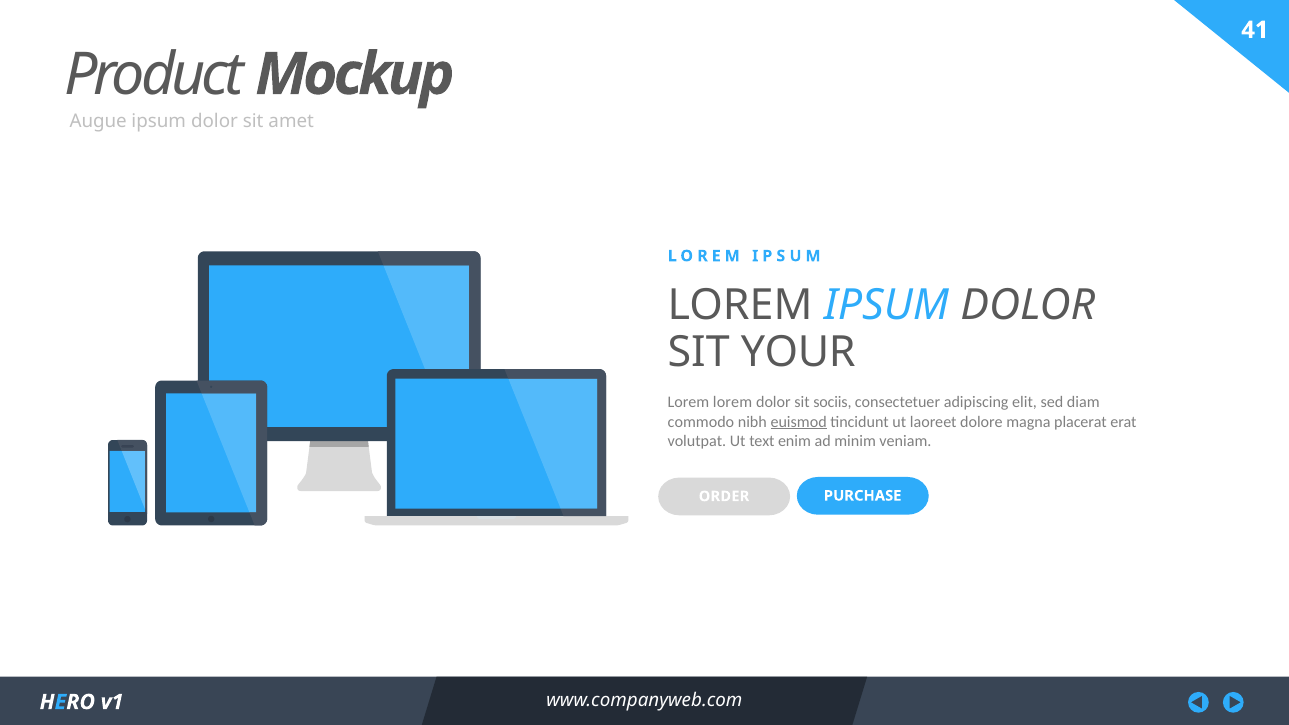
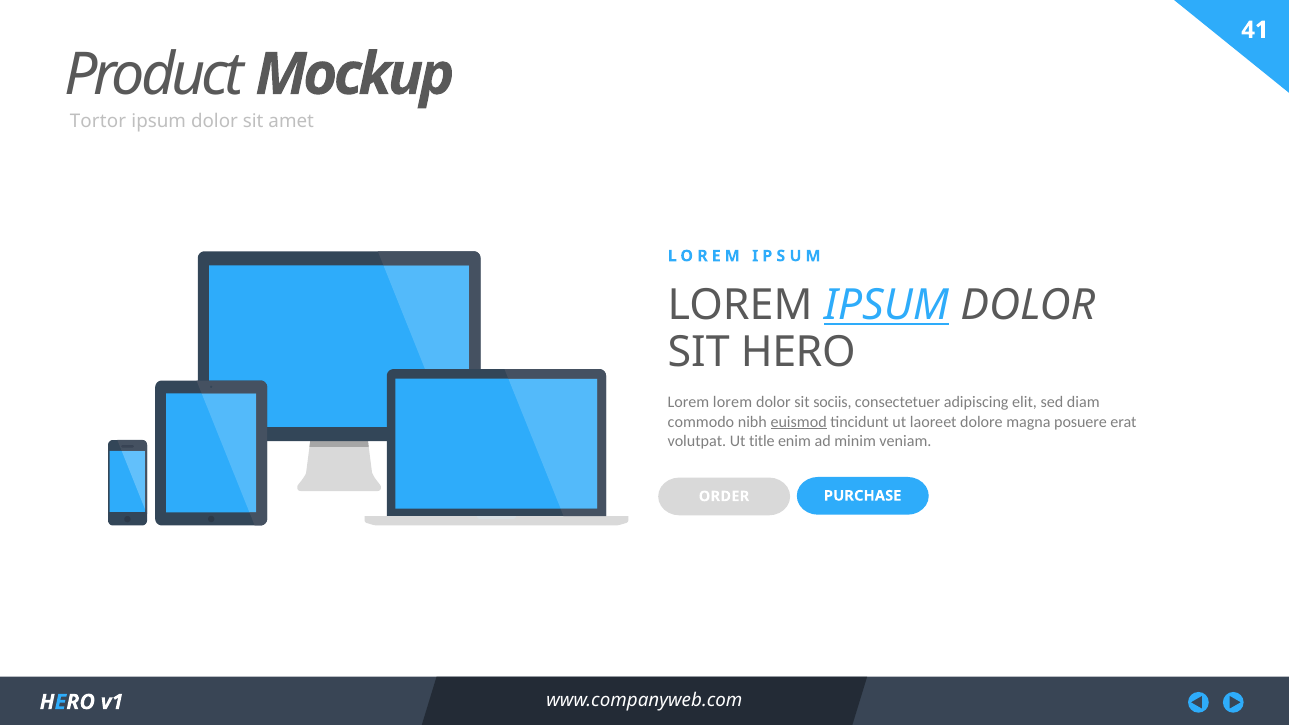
Augue: Augue -> Tortor (98, 121)
IPSUM underline: none -> present (886, 305)
SIT YOUR: YOUR -> HERO (798, 352)
placerat: placerat -> posuere (1081, 422)
text: text -> title (762, 441)
